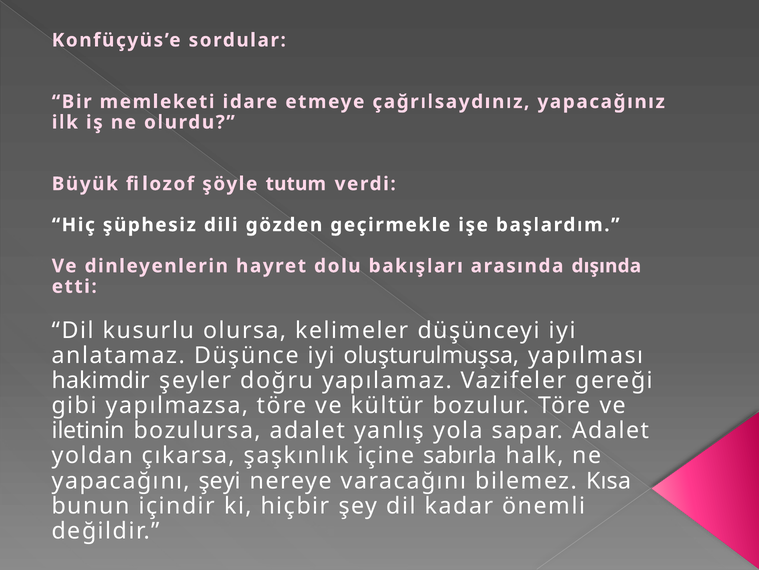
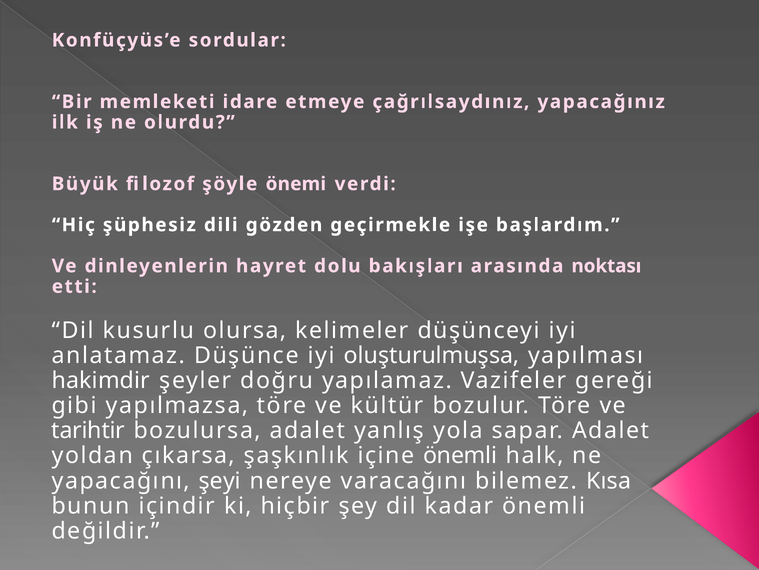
tutum: tutum -> önemi (296, 184)
dışında: dışında -> noktası (606, 266)
iletinin: iletinin -> tarihtir (88, 430)
içine sabırla: sabırla -> önemli (460, 455)
